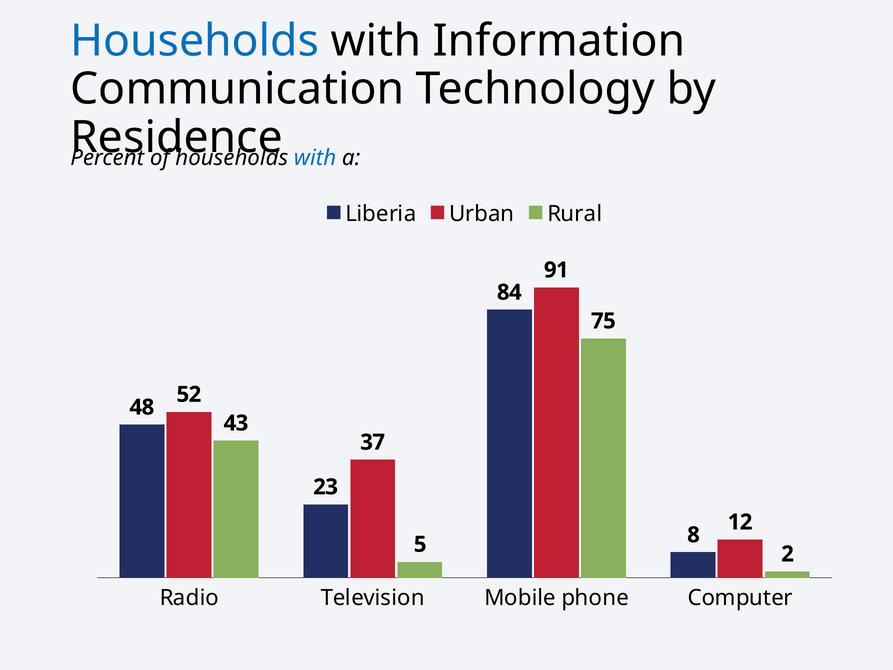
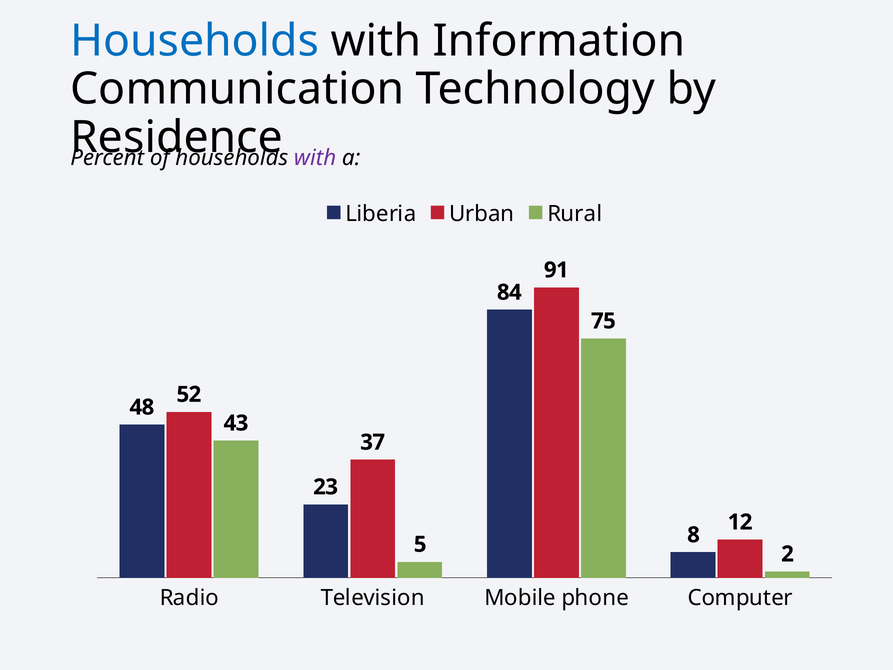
with colour: blue -> purple (315, 158)
